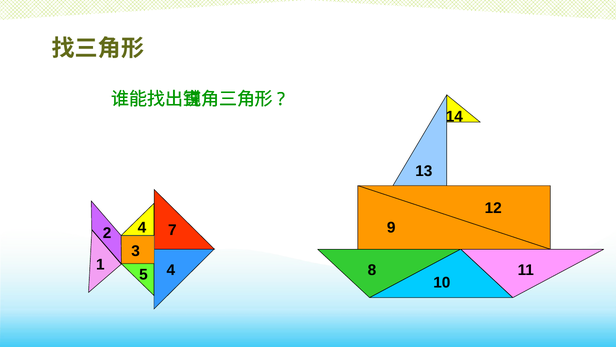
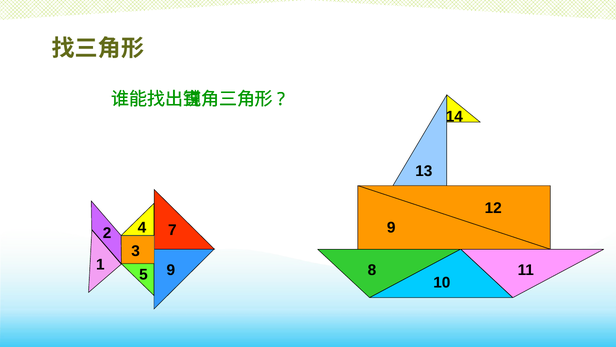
5 4: 4 -> 9 (171, 270)
